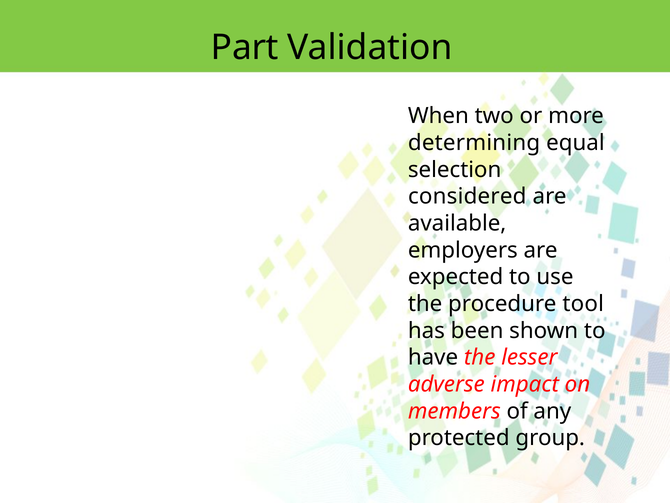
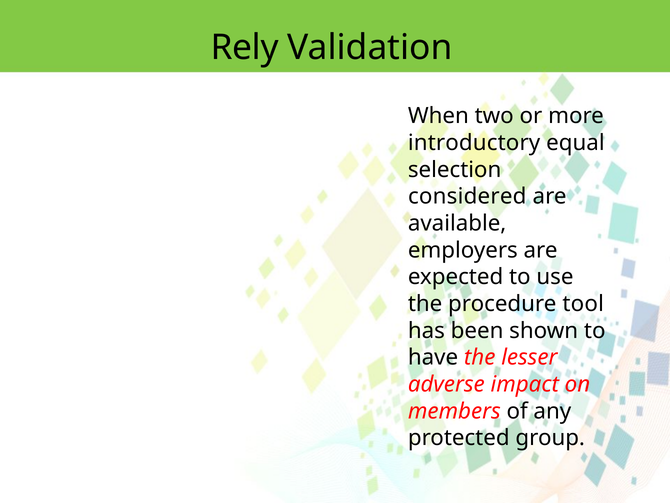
Part: Part -> Rely (245, 48)
determining: determining -> introductory (474, 143)
